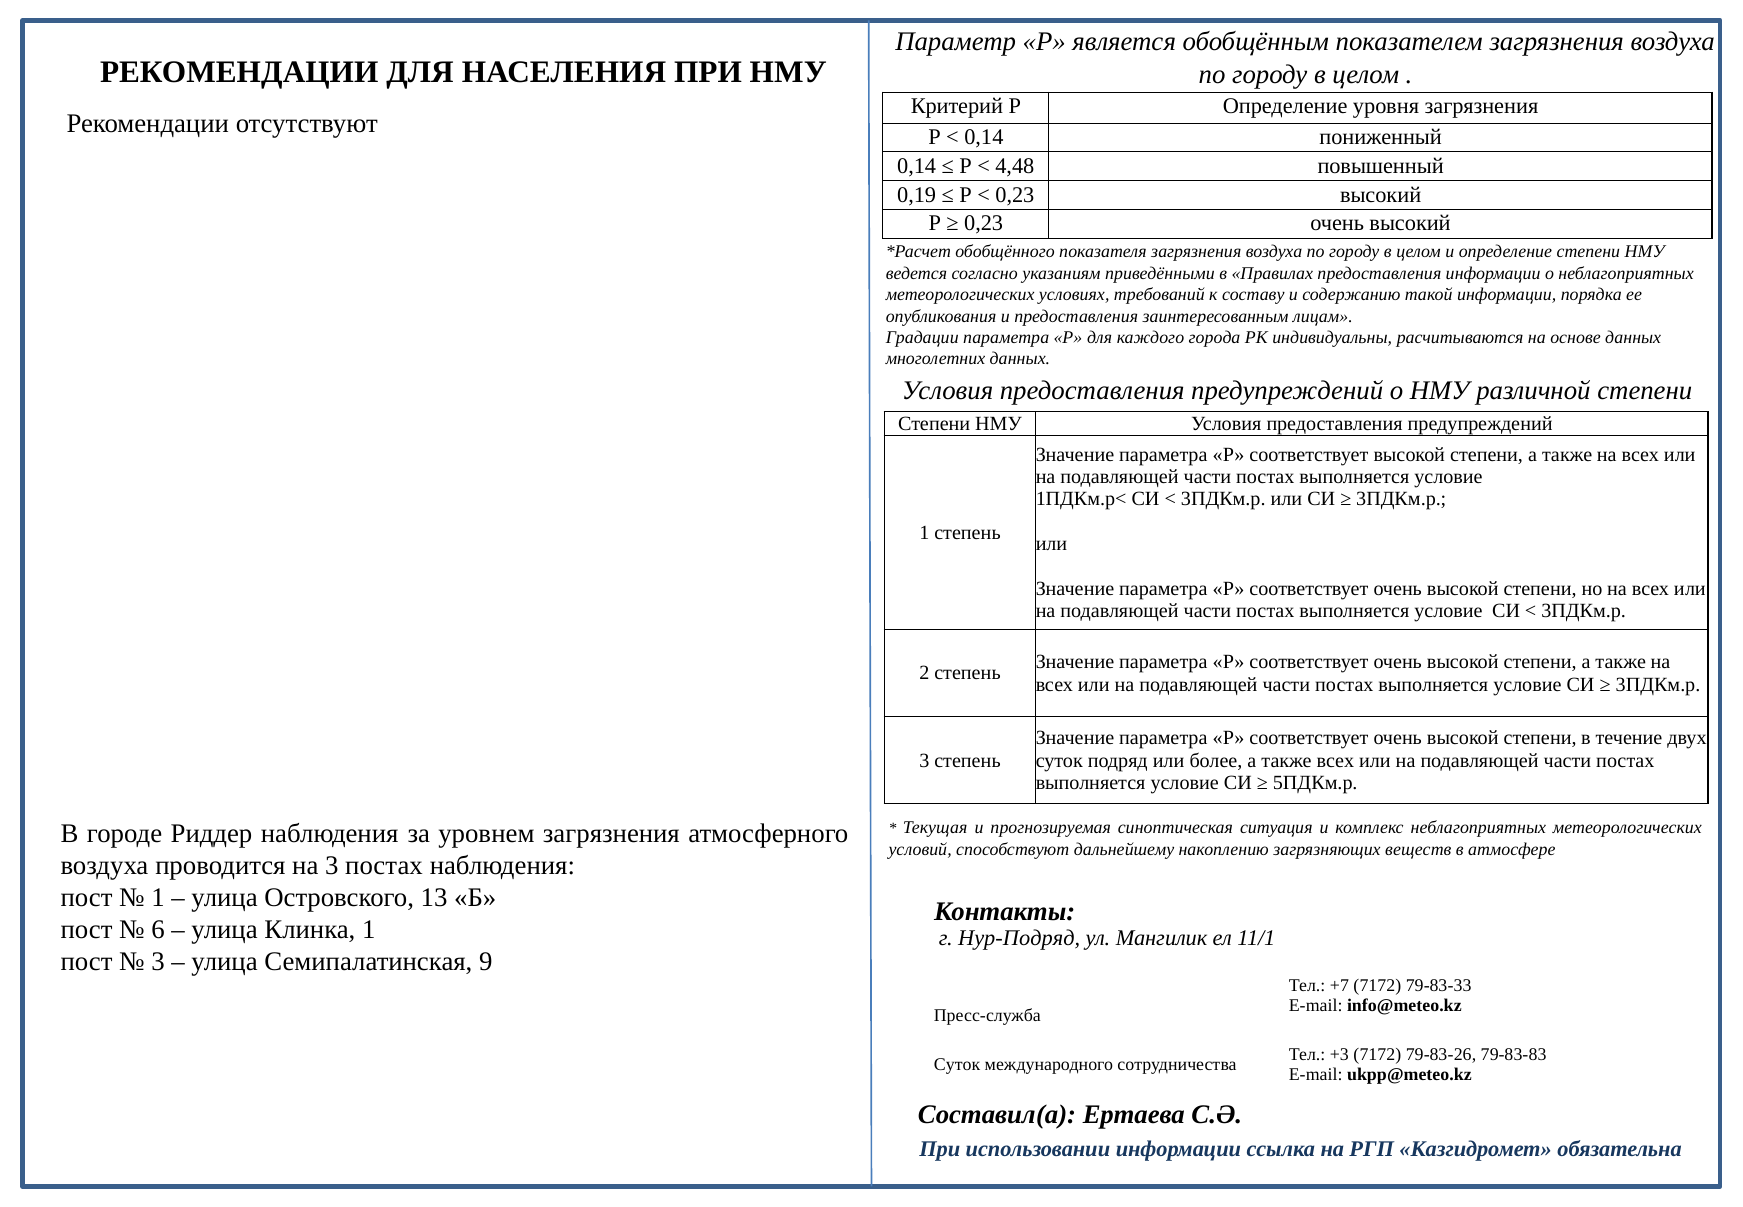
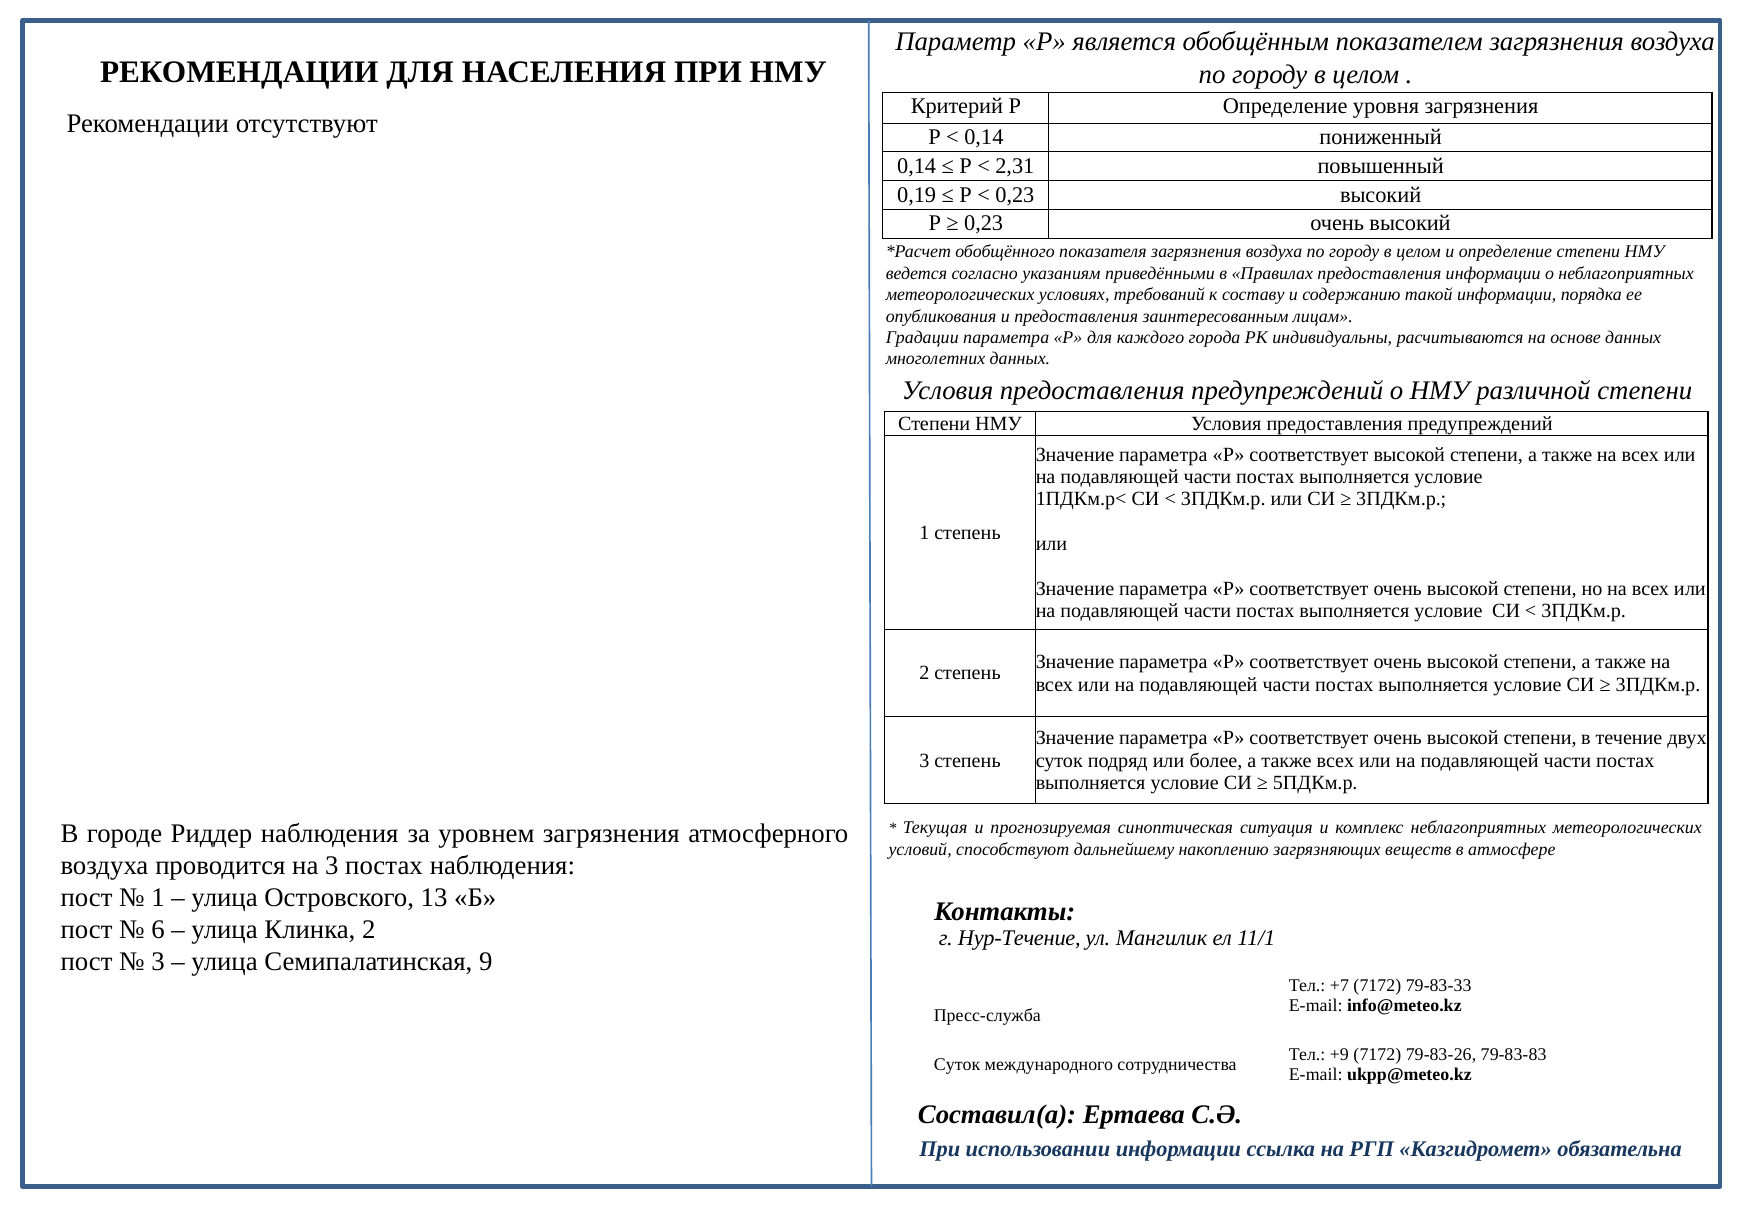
4,48: 4,48 -> 2,31 (1015, 166)
Клинка 1: 1 -> 2 (369, 930)
Нур-Подряд: Нур-Подряд -> Нур-Течение (1019, 938)
+3: +3 -> +9 (1339, 1055)
